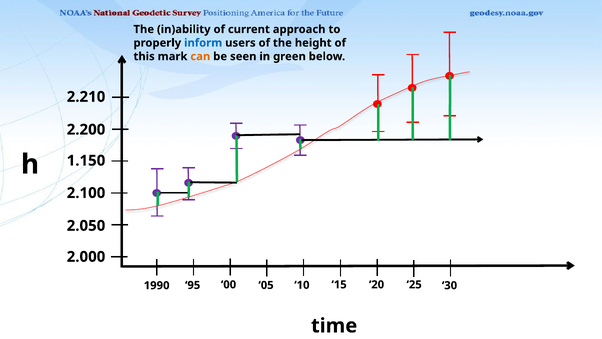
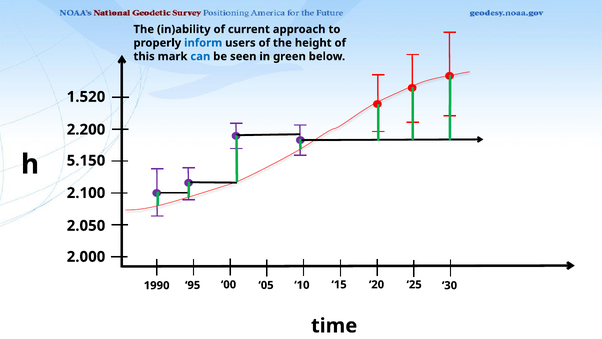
can colour: orange -> blue (200, 56)
2.210: 2.210 -> 1.520 (86, 97)
1.150: 1.150 -> 5.150 (86, 160)
